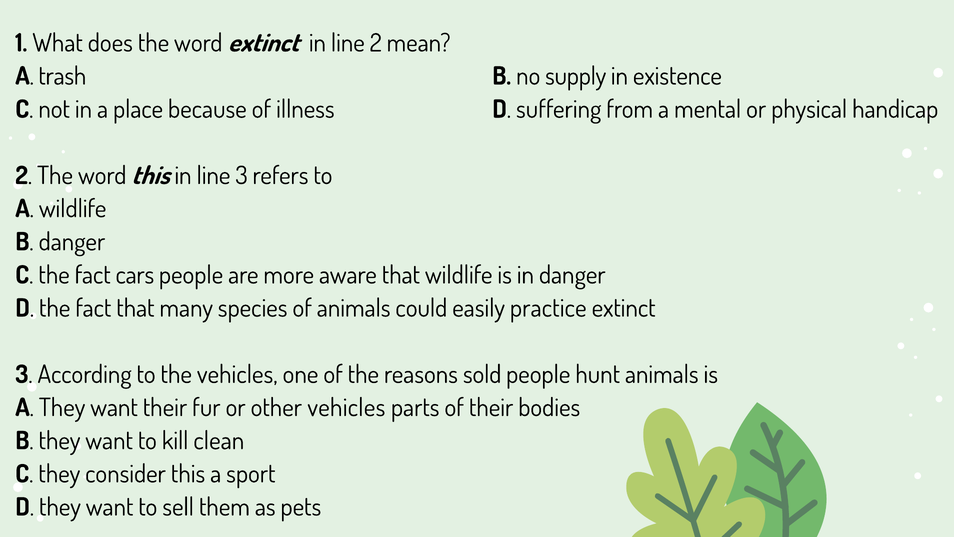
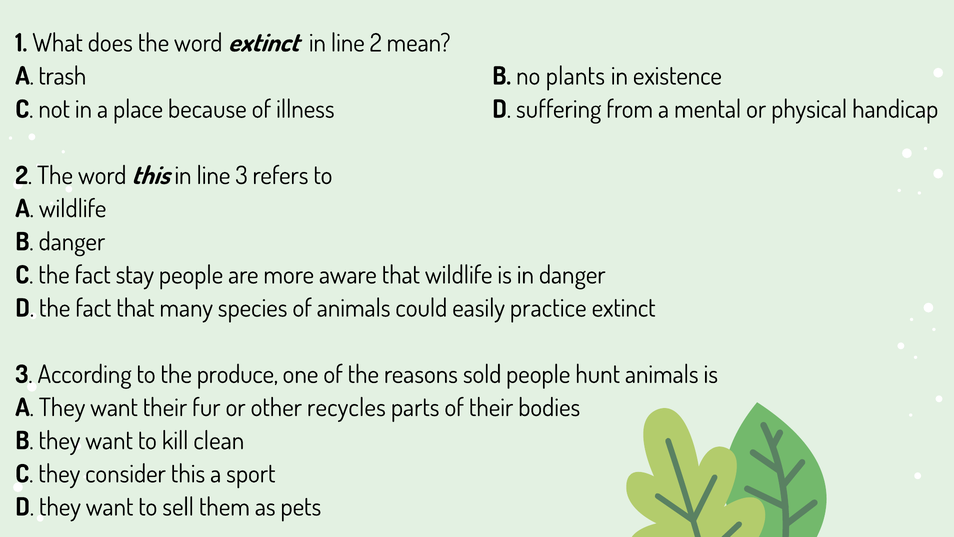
supply: supply -> plants (575, 76)
cars: cars -> stay (135, 275)
the vehicles: vehicles -> produce (237, 374)
other vehicles: vehicles -> recycles (346, 408)
